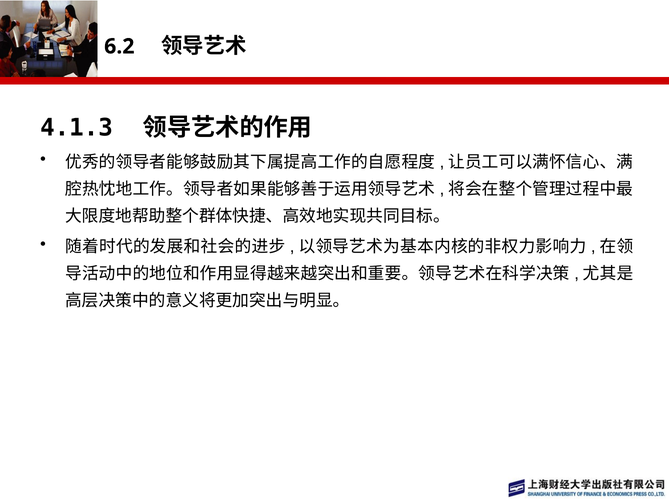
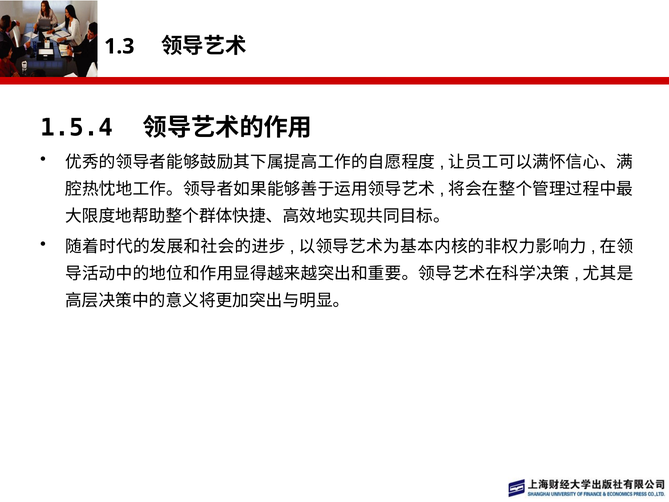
6.2: 6.2 -> 1.3 (119, 46)
4.1.3: 4.1.3 -> 1.5.4 (76, 128)
